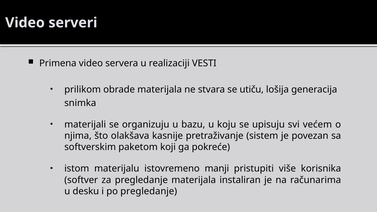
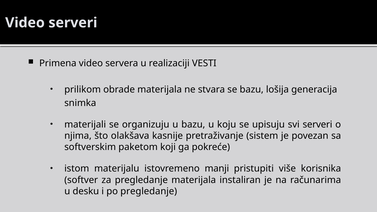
se utiču: utiču -> bazu (252, 89)
svi većem: većem -> serveri (317, 125)
